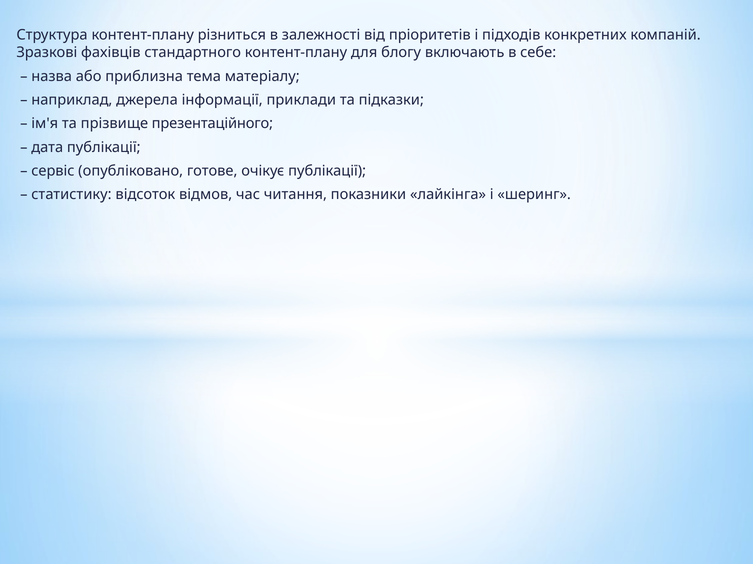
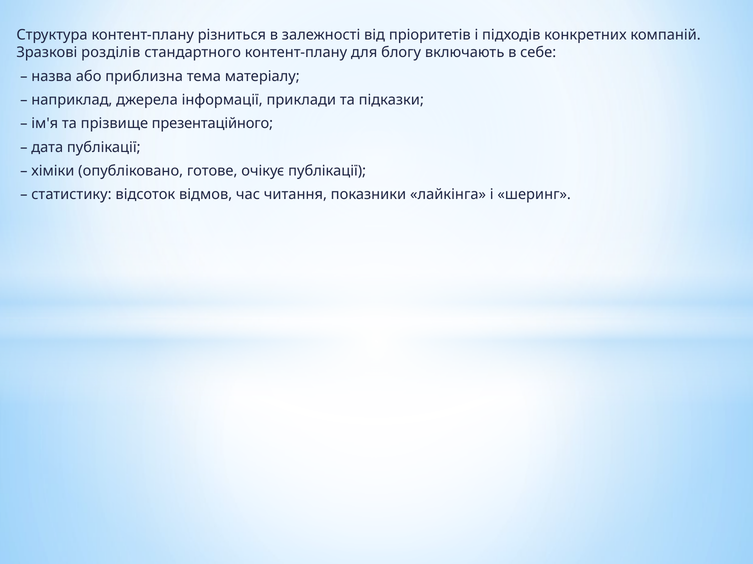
фахівців: фахівців -> розділів (111, 53)
сервіс: сервіс -> хіміки (53, 171)
